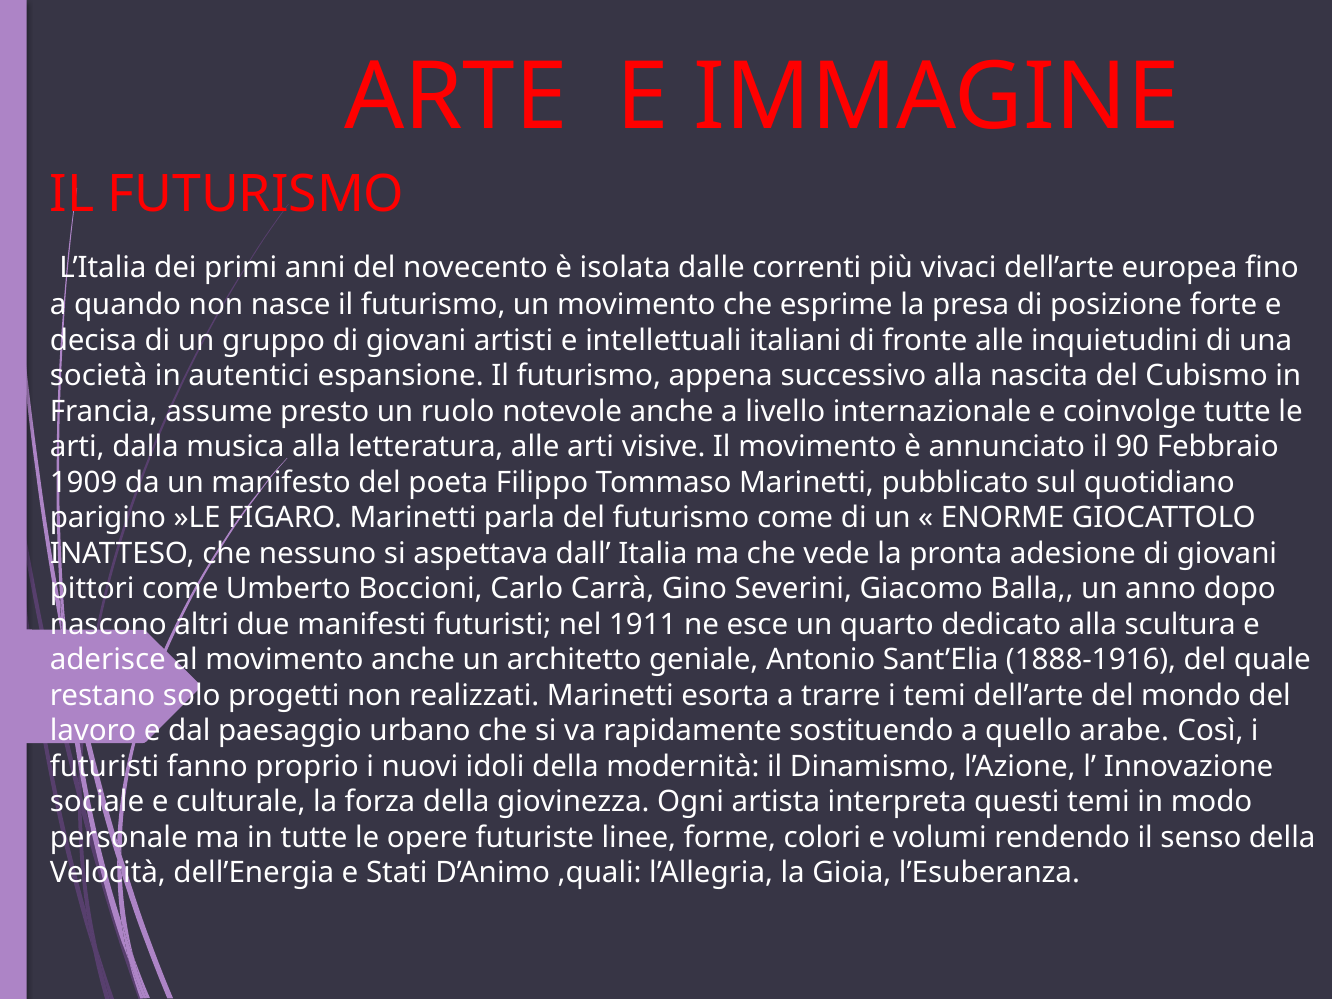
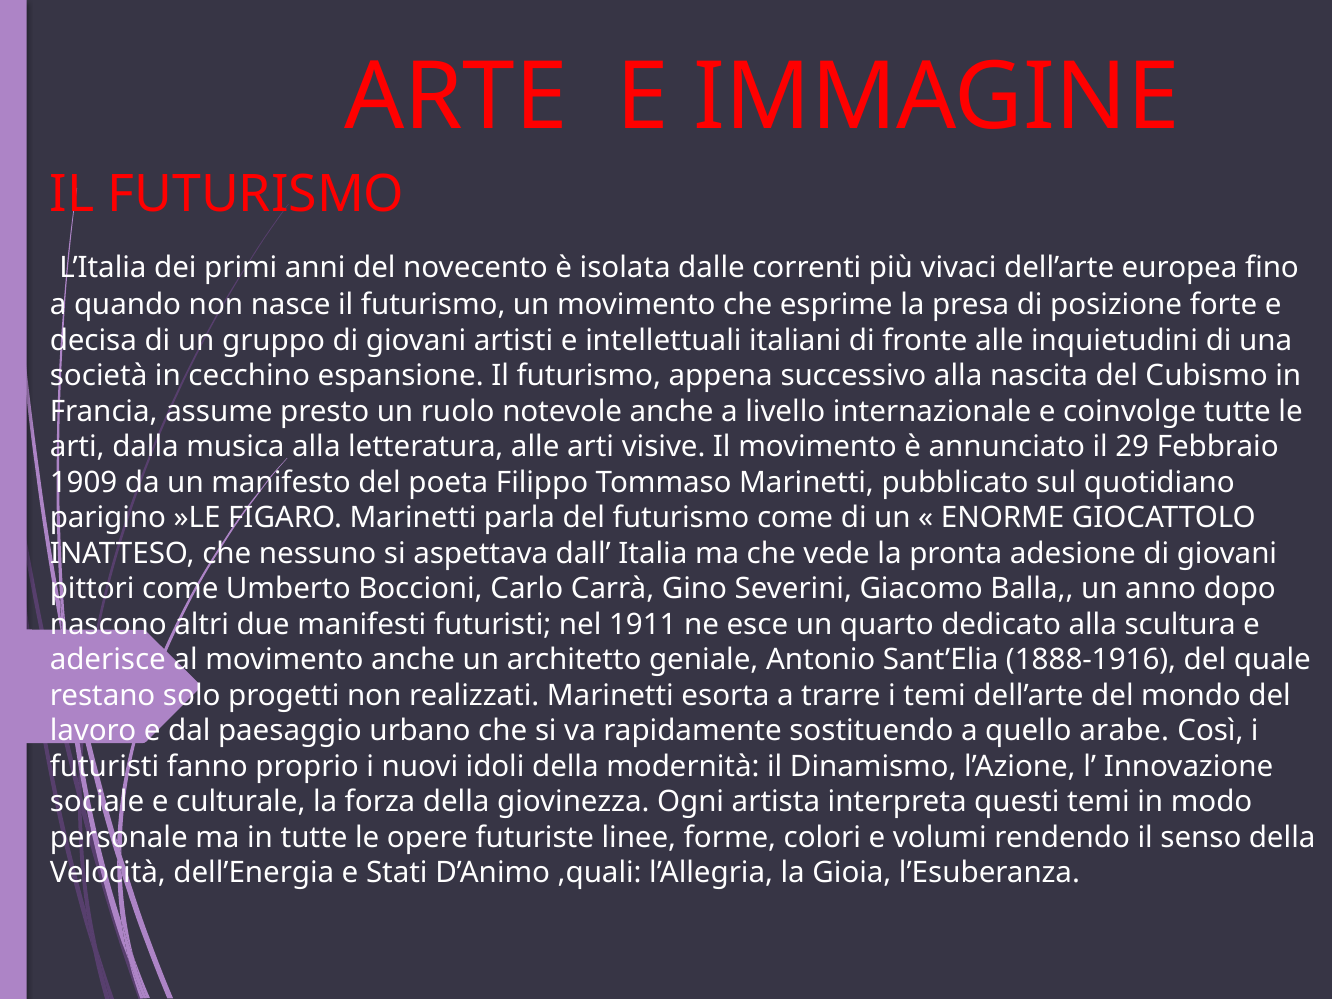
autentici: autentici -> cecchino (249, 376)
90: 90 -> 29 (1132, 447)
